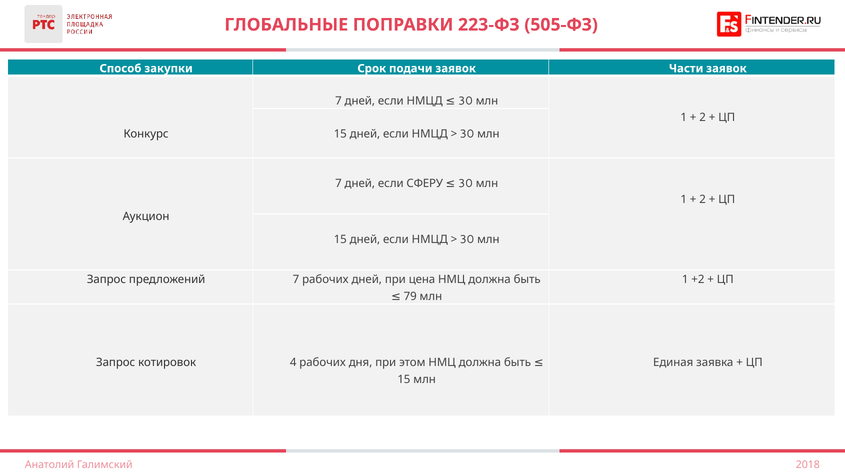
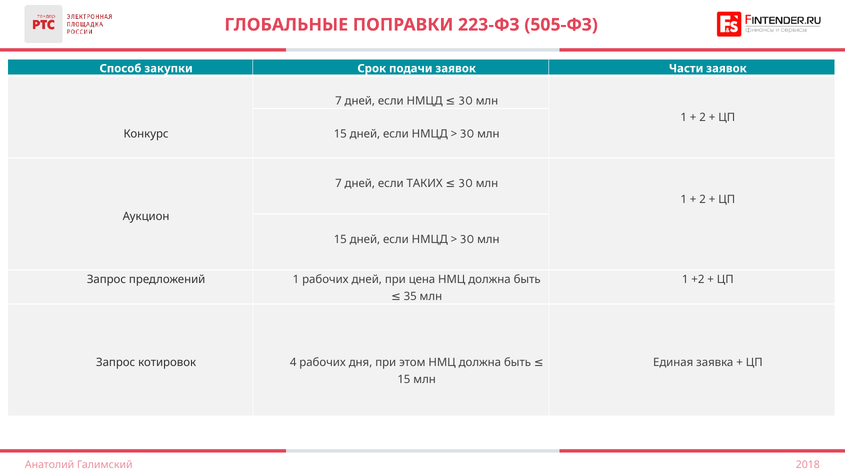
СФЕРУ: СФЕРУ -> ТАКИХ (425, 183)
предложений 7: 7 -> 1 (296, 279)
79: 79 -> 35 (410, 296)
